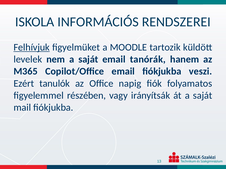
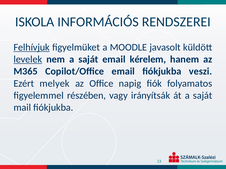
tartozik: tartozik -> javasolt (165, 47)
levelek underline: none -> present (28, 59)
tanórák: tanórák -> kérelem (148, 59)
tanulók: tanulók -> melyek (55, 84)
